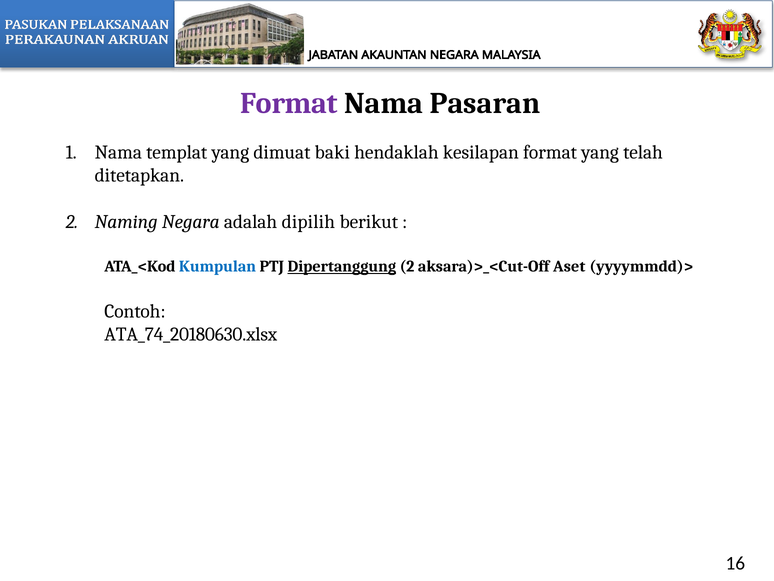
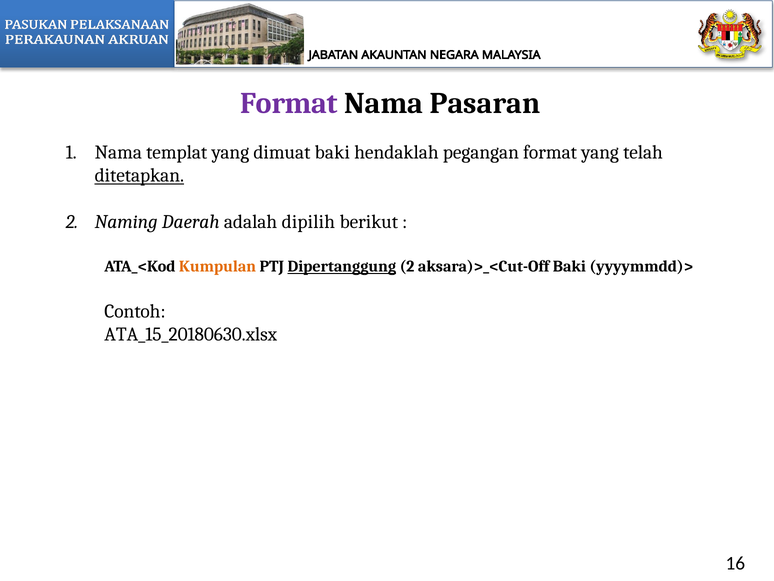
kesilapan: kesilapan -> pegangan (481, 152)
ditetapkan underline: none -> present (139, 175)
Negara: Negara -> Daerah (191, 222)
Kumpulan colour: blue -> orange (218, 266)
aksara)>_<Cut-Off Aset: Aset -> Baki (569, 266)
ATA_74_20180630.xlsx: ATA_74_20180630.xlsx -> ATA_15_20180630.xlsx (191, 334)
